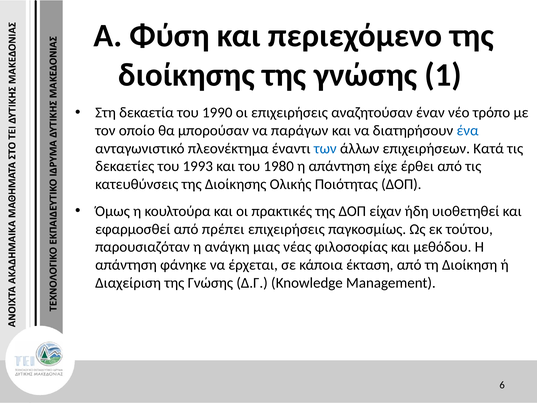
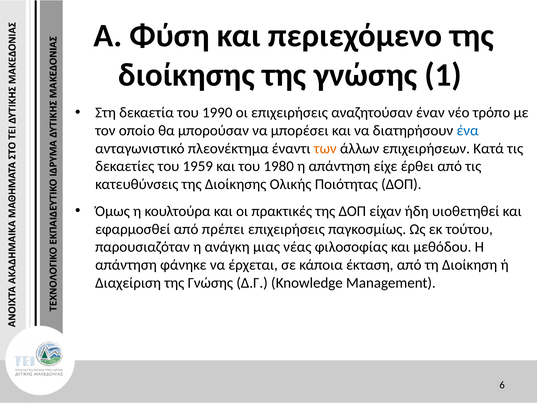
παράγων: παράγων -> μπορέσει (300, 130)
των colour: blue -> orange (325, 148)
1993: 1993 -> 1959 (198, 166)
